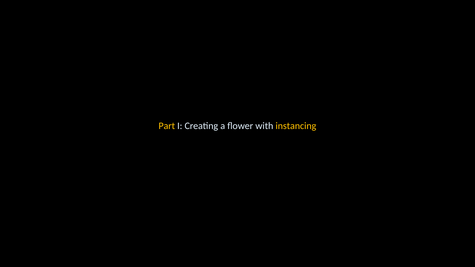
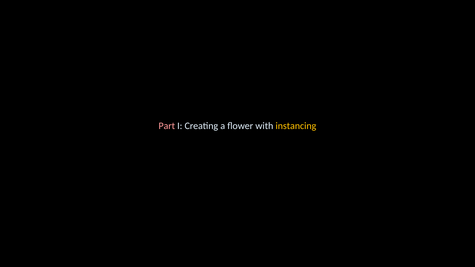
Part colour: yellow -> pink (167, 126)
